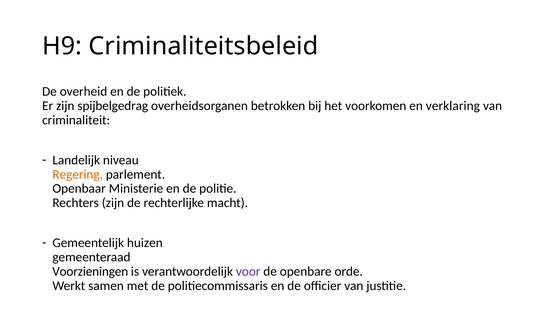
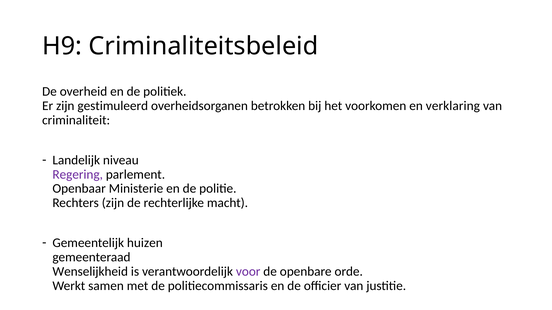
spijbelgedrag: spijbelgedrag -> gestimuleerd (113, 106)
Regering colour: orange -> purple (78, 175)
Voorzieningen: Voorzieningen -> Wenselijkheid (90, 272)
